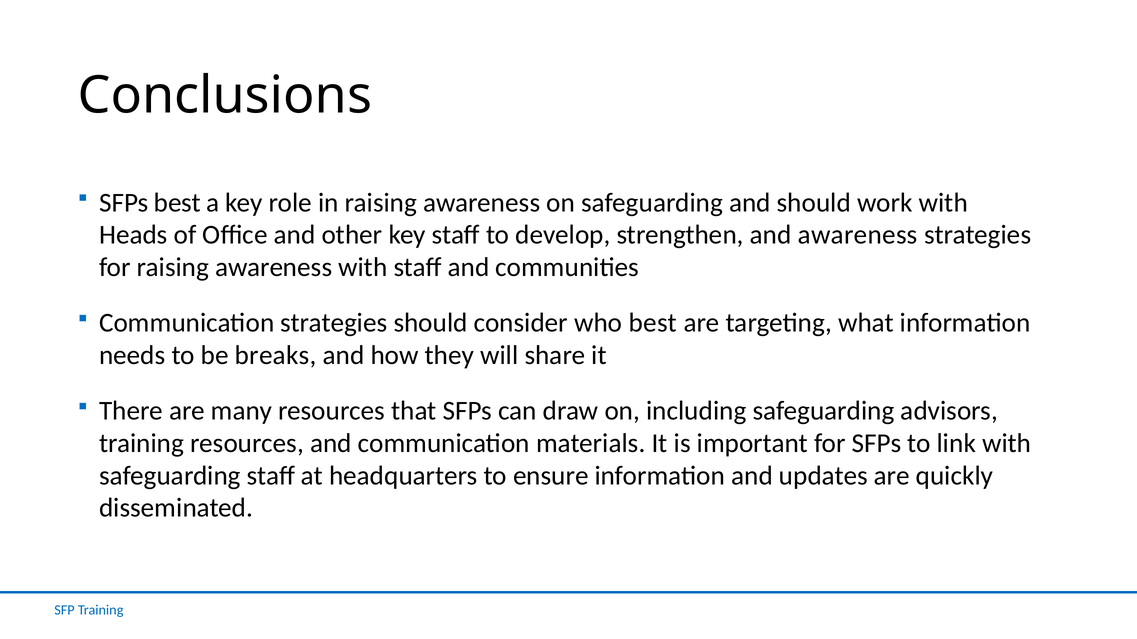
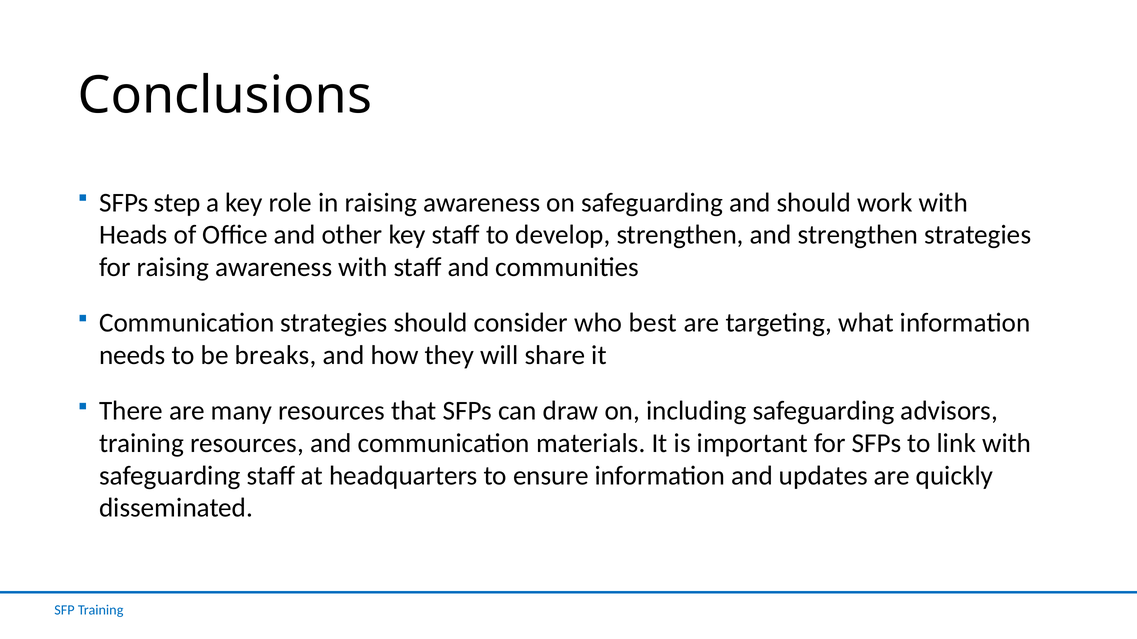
SFPs best: best -> step (177, 203)
and awareness: awareness -> strengthen (858, 235)
